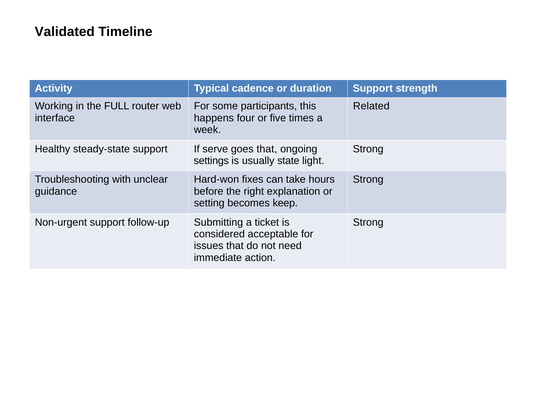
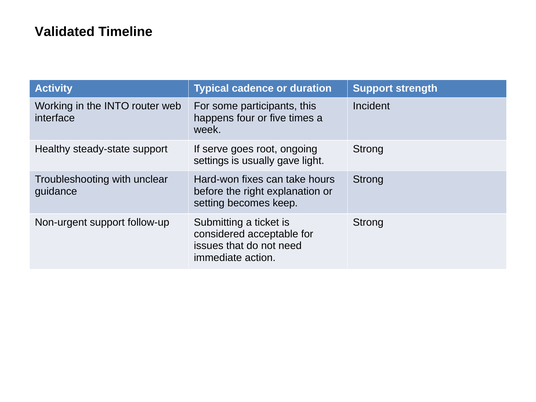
FULL: FULL -> INTO (117, 106)
Related: Related -> Incident (371, 106)
goes that: that -> root (267, 149)
state: state -> gave (288, 161)
